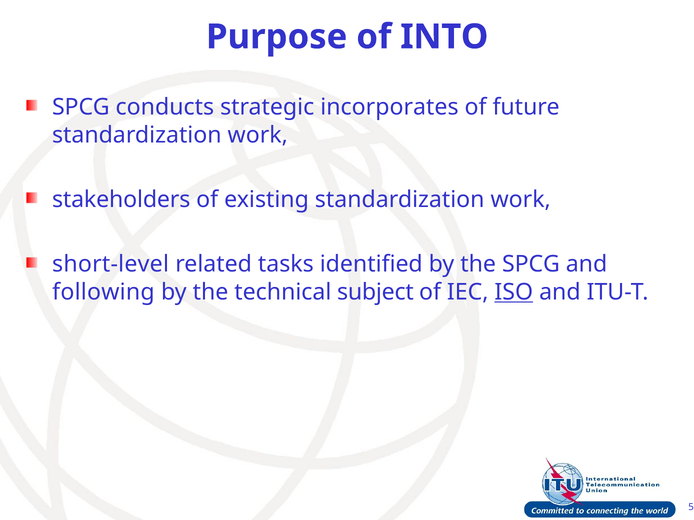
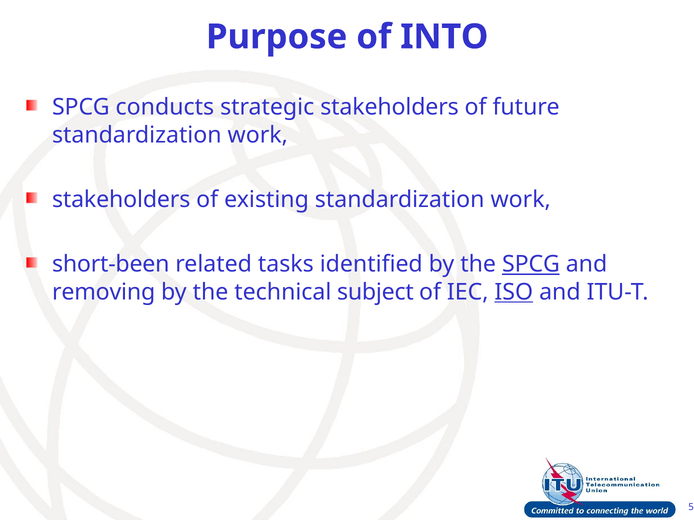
strategic incorporates: incorporates -> stakeholders (390, 107)
short-level: short-level -> short-been (111, 265)
SPCG underline: none -> present (531, 265)
following: following -> removing (104, 292)
